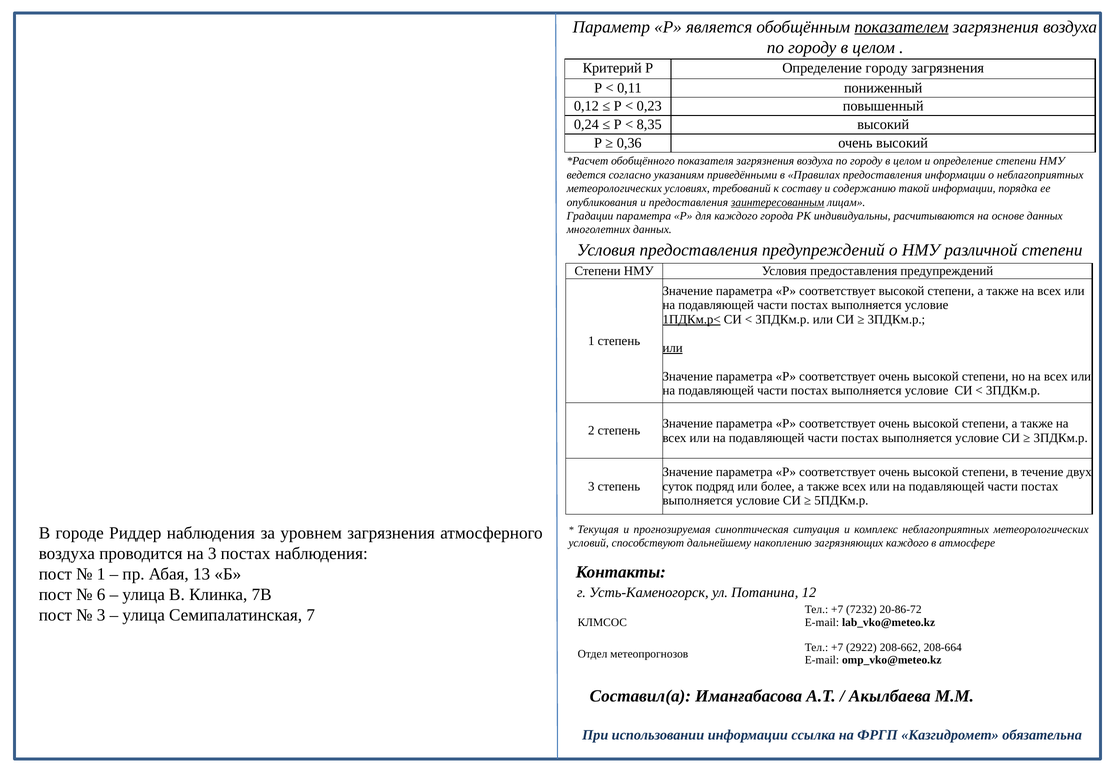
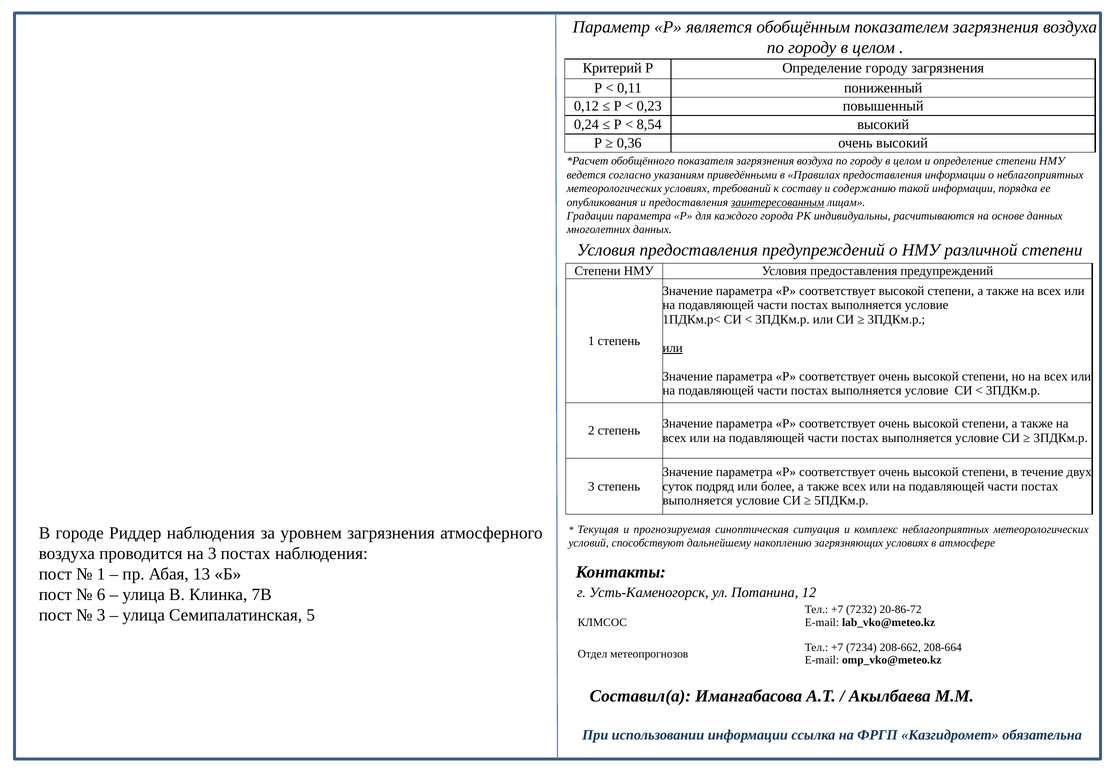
показателем underline: present -> none (902, 27)
8,35: 8,35 -> 8,54 (649, 125)
1ПДКм.р< underline: present -> none (692, 319)
загрязняющих каждого: каждого -> условиях (907, 543)
7: 7 -> 5 (311, 615)
2922: 2922 -> 7234 (861, 647)
